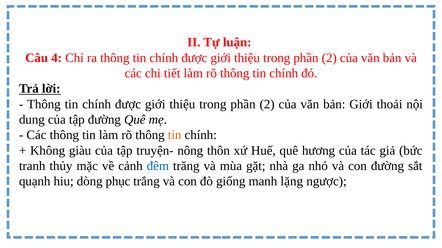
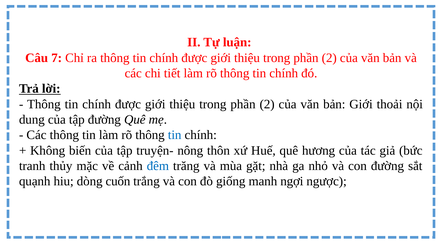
4: 4 -> 7 (57, 58)
tin colour: orange -> blue (175, 135)
giàu: giàu -> biến (80, 151)
phục: phục -> cuốn (118, 182)
lặng: lặng -> ngợi (292, 182)
